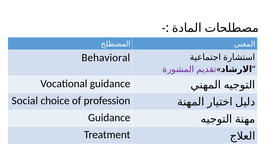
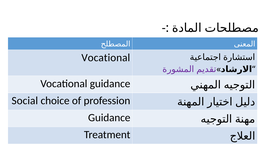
Behavioral: Behavioral -> Vocational (106, 58)
